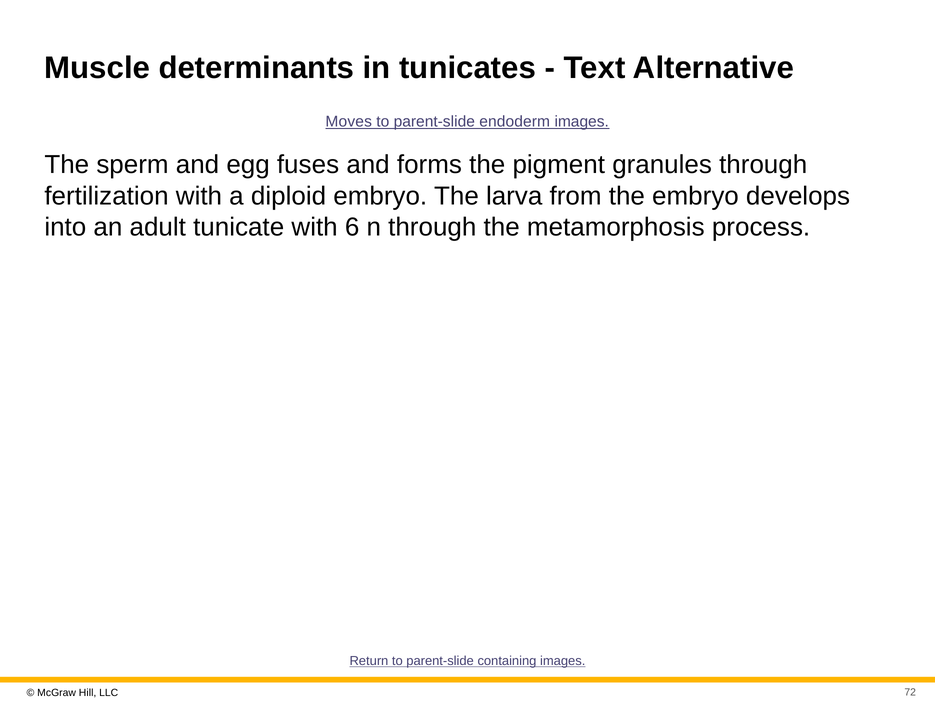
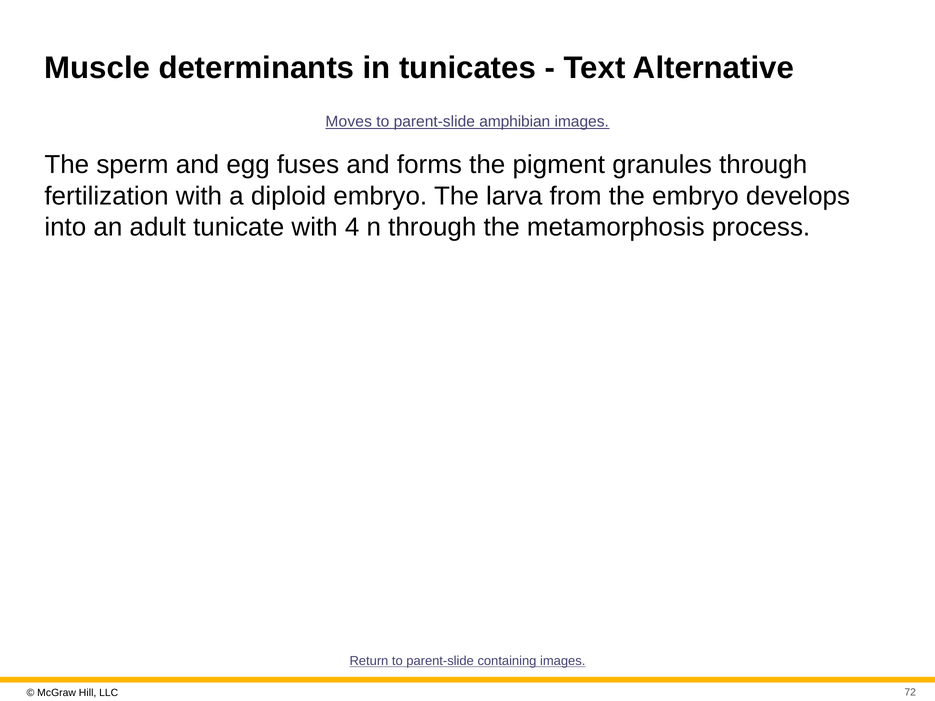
endoderm: endoderm -> amphibian (515, 122)
6: 6 -> 4 (352, 227)
